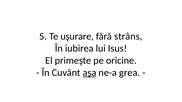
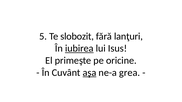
uşurare: uşurare -> slobozit (77, 36)
strâns: strâns -> lanţuri (128, 36)
iubirea underline: none -> present (79, 49)
